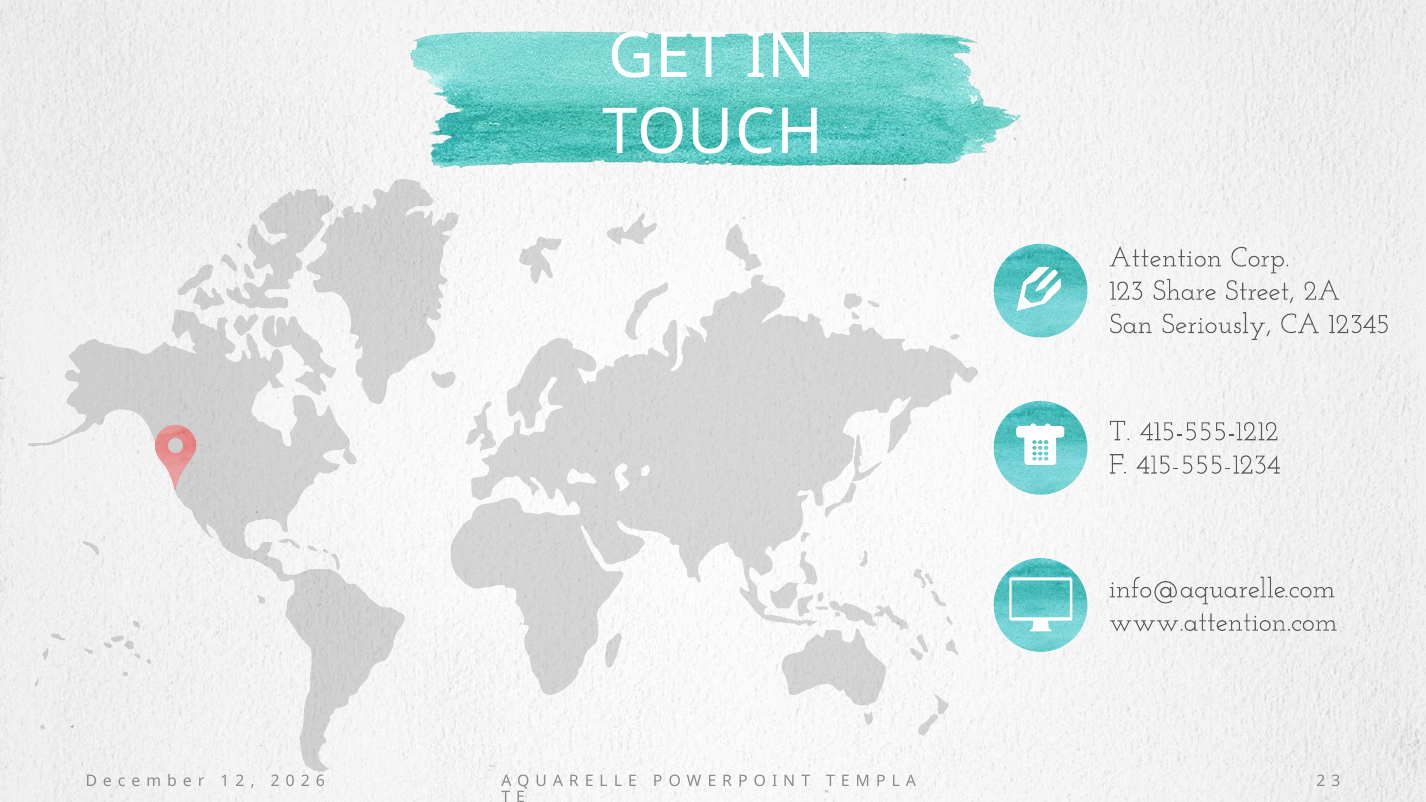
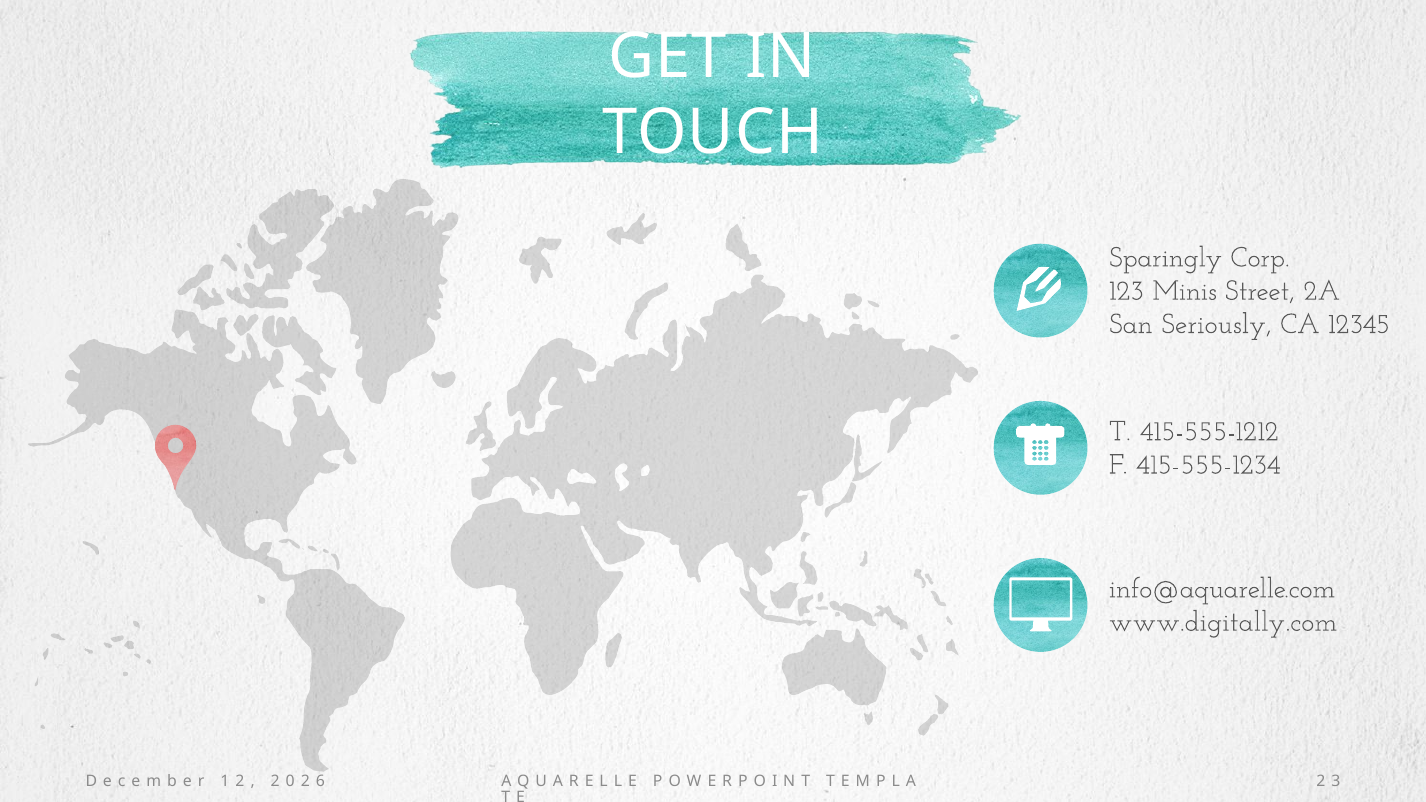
Attention: Attention -> Sparingly (1166, 257)
Share: Share -> Minis (1185, 291)
www.attention.com: www.attention.com -> www.digitally.com (1223, 622)
